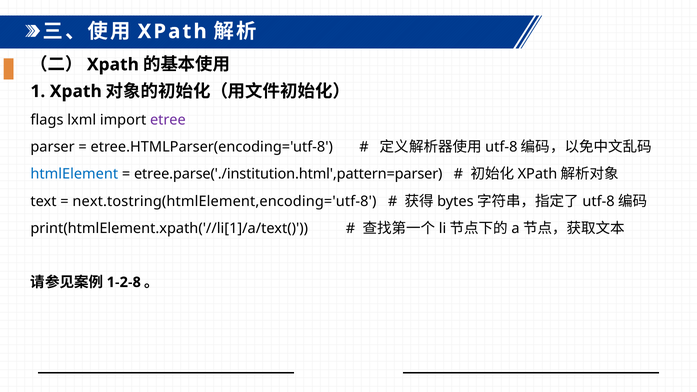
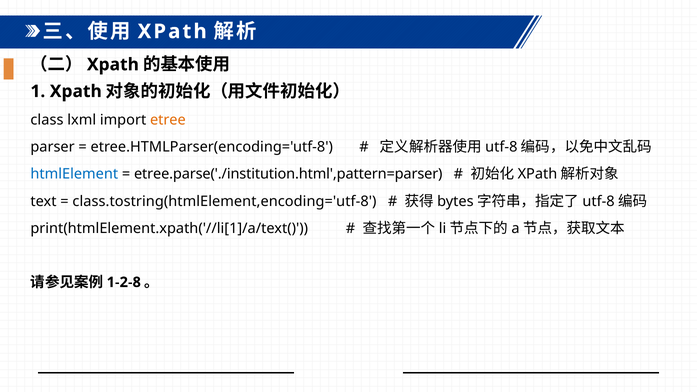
flags: flags -> class (47, 120)
etree colour: purple -> orange (168, 120)
next.tostring(htmlElement,encoding='utf-8: next.tostring(htmlElement,encoding='utf-8 -> class.tostring(htmlElement,encoding='utf-8 (224, 201)
